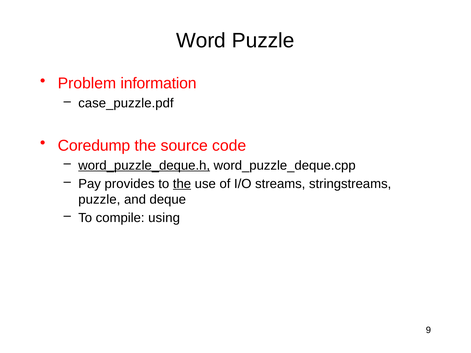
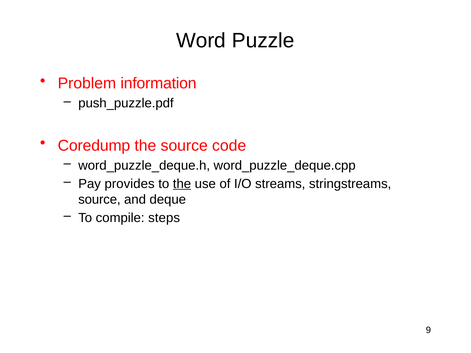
case_puzzle.pdf: case_puzzle.pdf -> push_puzzle.pdf (126, 103)
word_puzzle_deque.h underline: present -> none (144, 165)
puzzle: puzzle -> source (99, 200)
using: using -> steps (164, 218)
